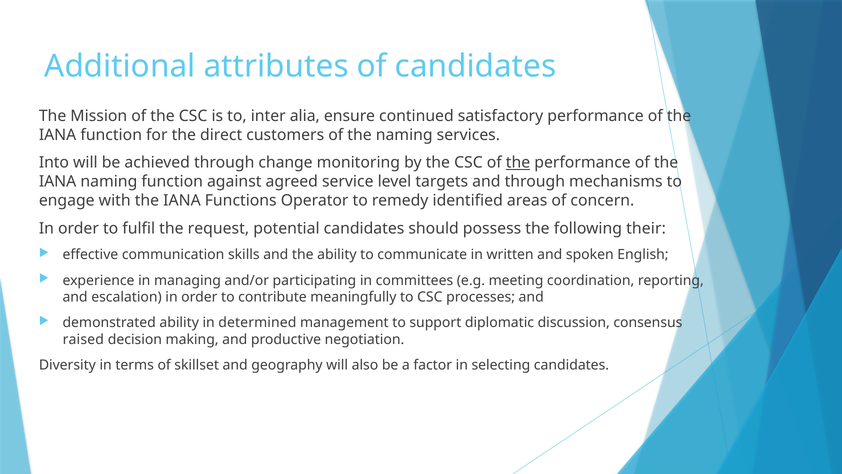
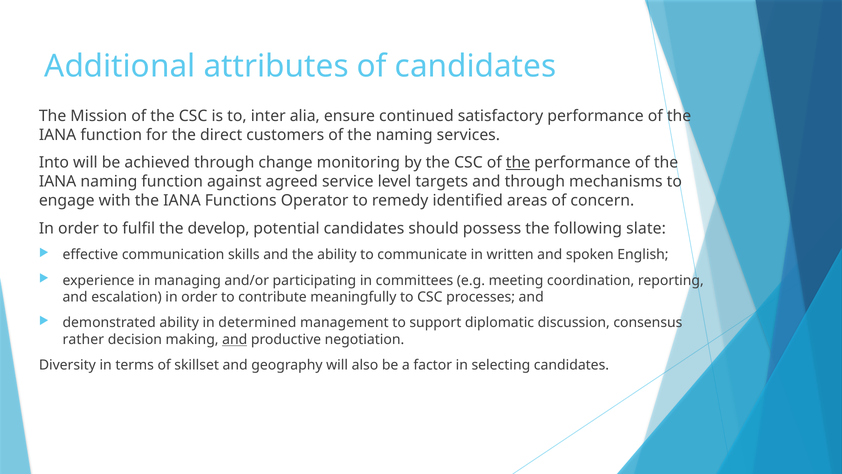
request: request -> develop (219, 228)
their: their -> slate (646, 228)
raised: raised -> rather (83, 339)
and underline: none -> present (235, 339)
